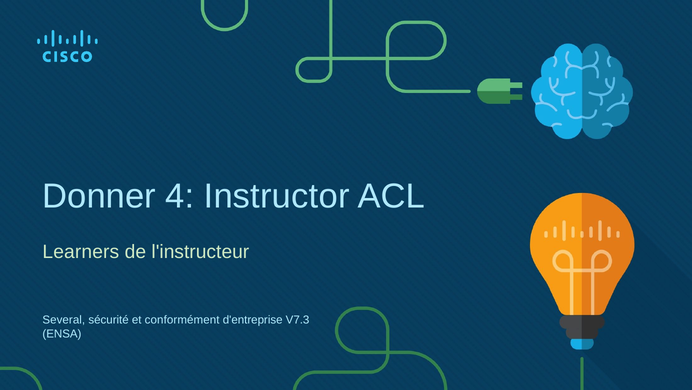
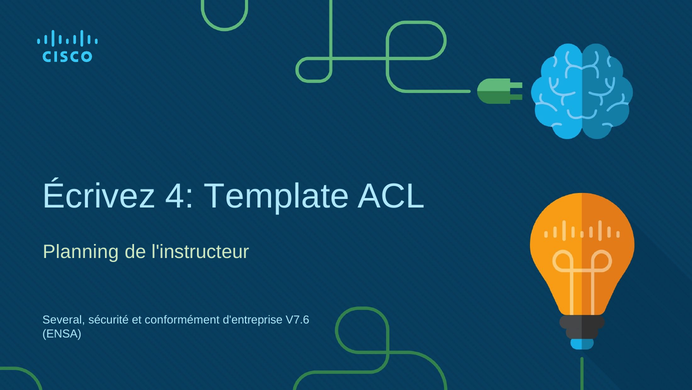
Donner: Donner -> Écrivez (99, 196)
Instructor: Instructor -> Template (277, 196)
Learners: Learners -> Planning (81, 251)
V7.3: V7.3 -> V7.6 (298, 319)
